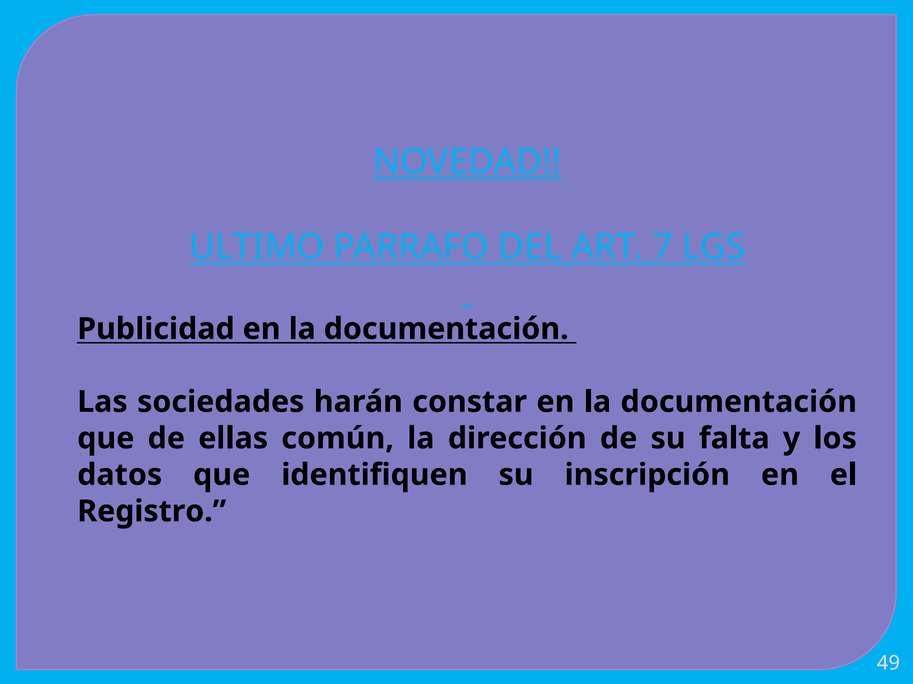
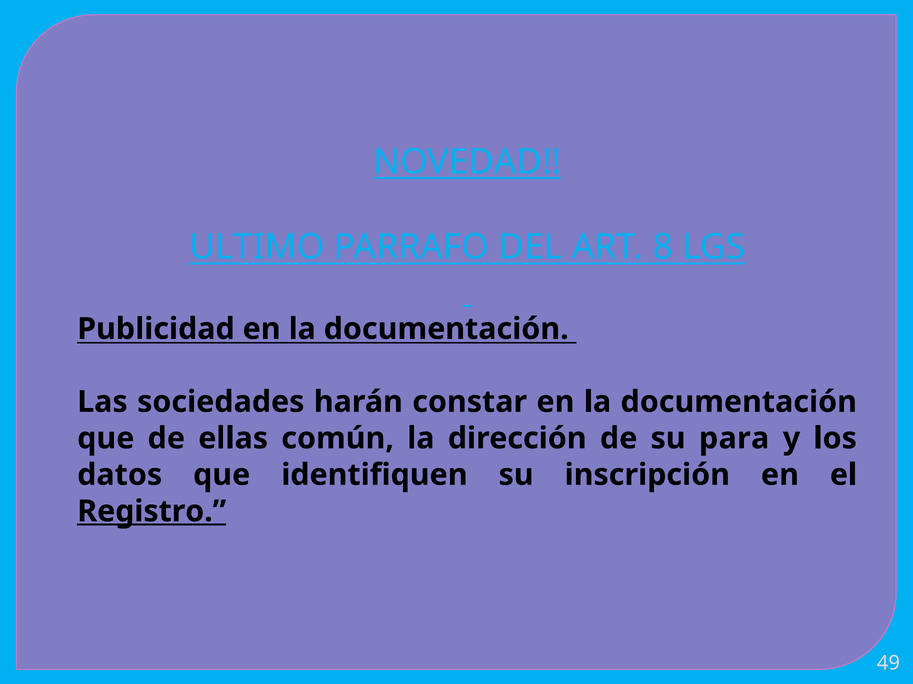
7: 7 -> 8 (663, 247)
falta: falta -> para (734, 439)
Registro underline: none -> present (152, 512)
